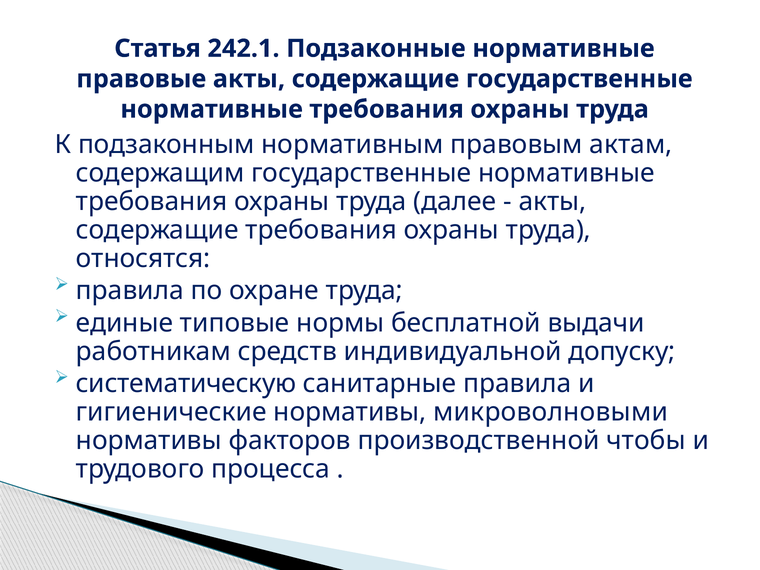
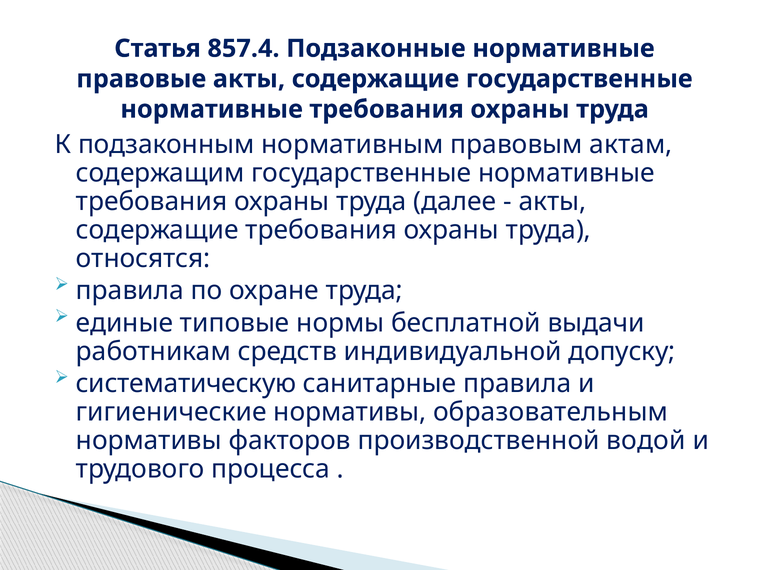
242.1: 242.1 -> 857.4 (243, 48)
микроволновыми: микроволновыми -> образовательным (551, 412)
чтобы: чтобы -> водой (646, 441)
